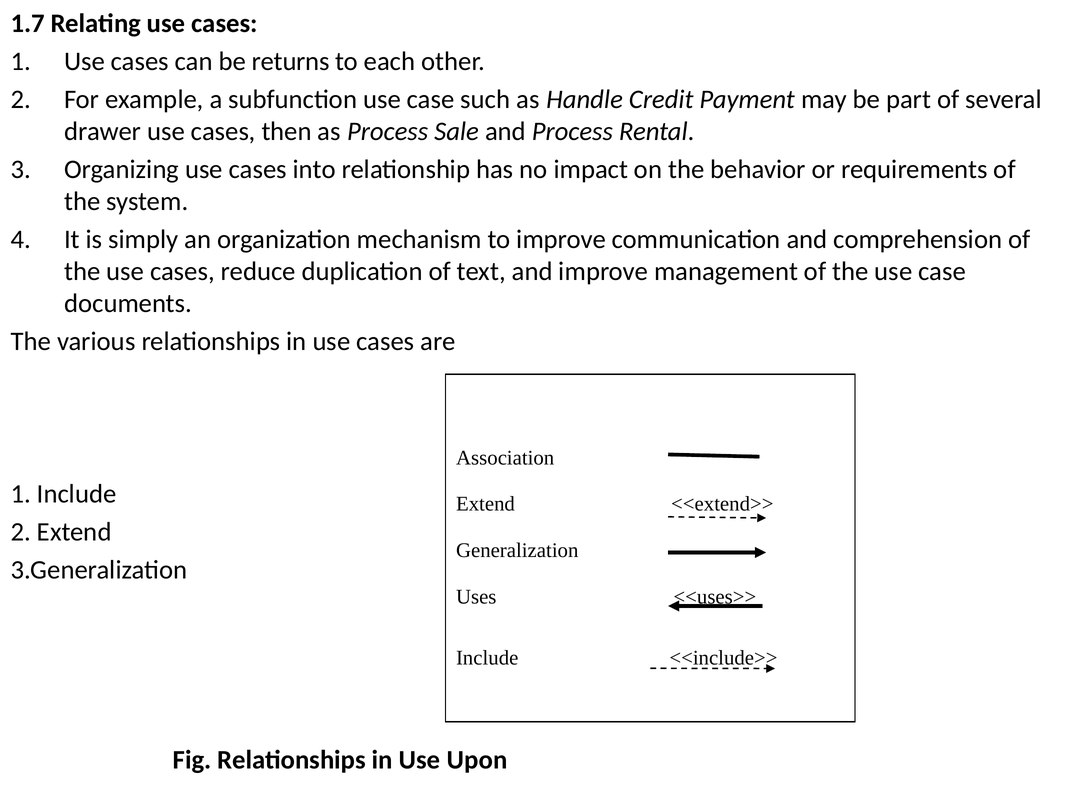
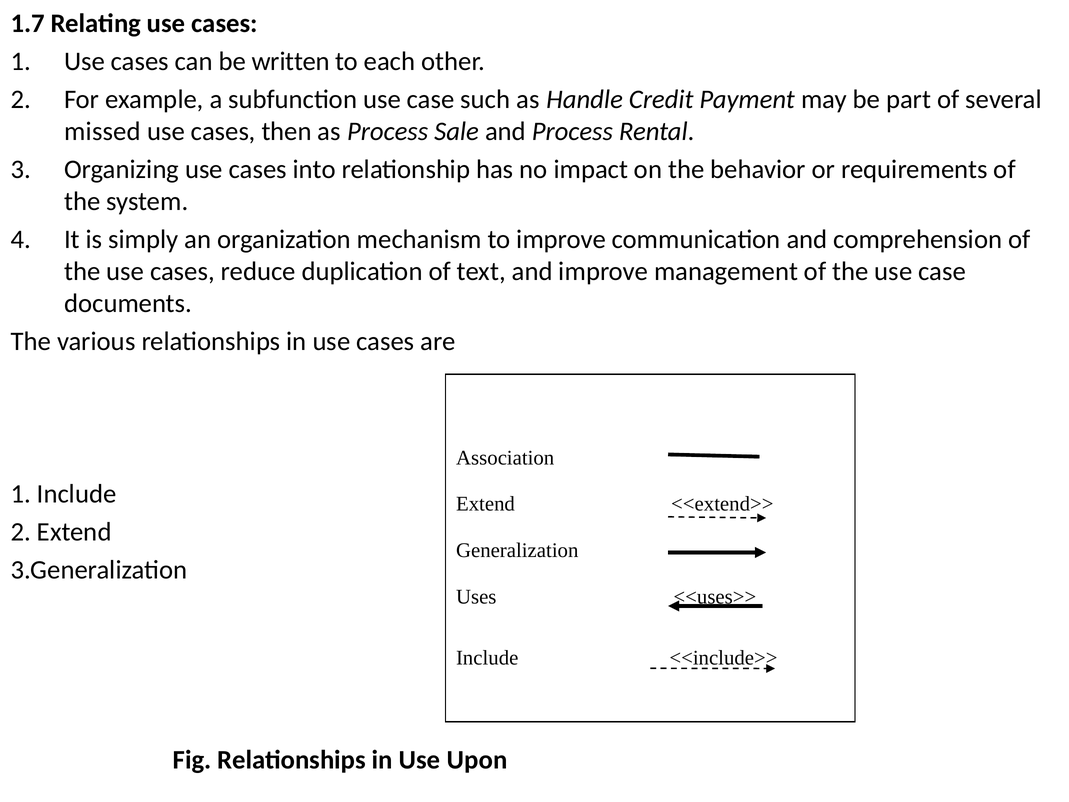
returns: returns -> written (291, 61)
drawer: drawer -> missed (103, 131)
